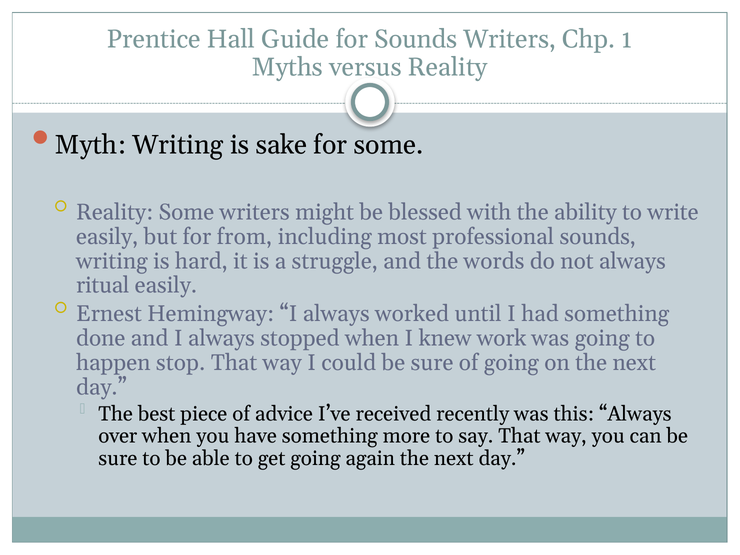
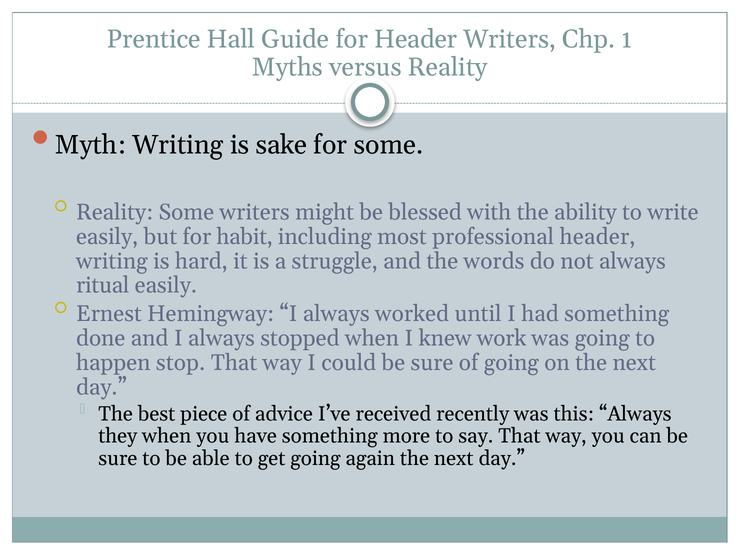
for Sounds: Sounds -> Header (416, 39)
from: from -> habit (245, 237)
professional sounds: sounds -> header (598, 237)
over: over -> they (118, 436)
